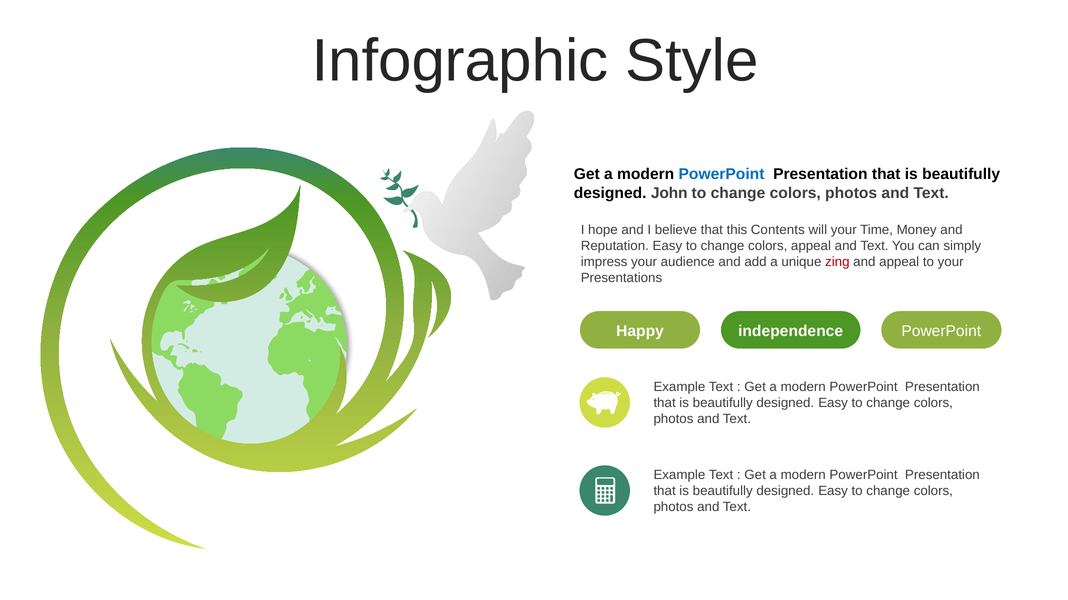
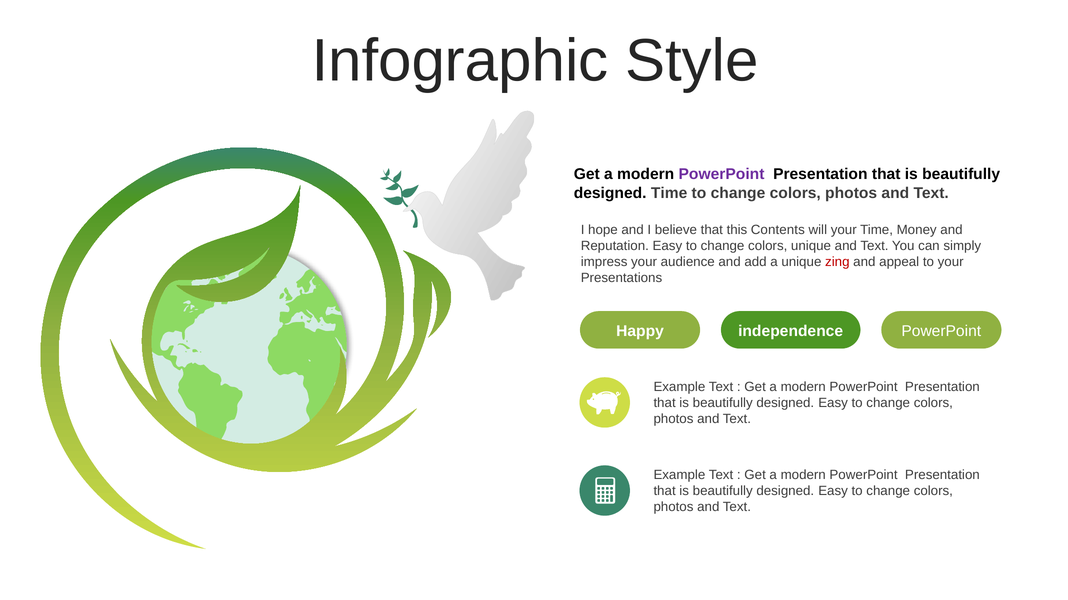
PowerPoint colour: blue -> purple (722, 175)
designed John: John -> Time (669, 193)
colors appeal: appeal -> unique (811, 246)
